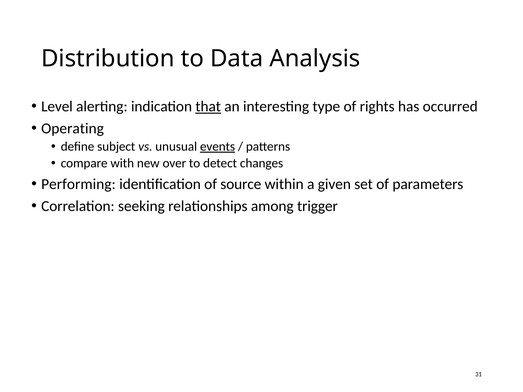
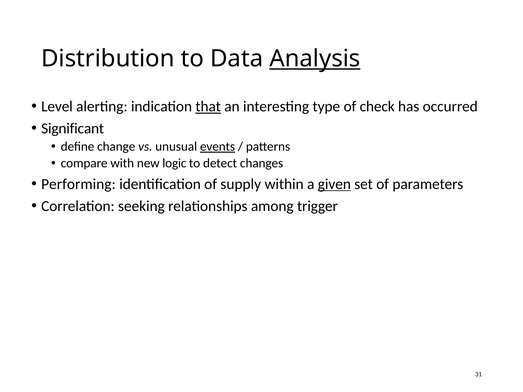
Analysis underline: none -> present (315, 59)
rights: rights -> check (377, 107)
Operating: Operating -> Significant (73, 129)
subject: subject -> change (116, 147)
over: over -> logic (174, 163)
source: source -> supply (241, 184)
given underline: none -> present (334, 184)
